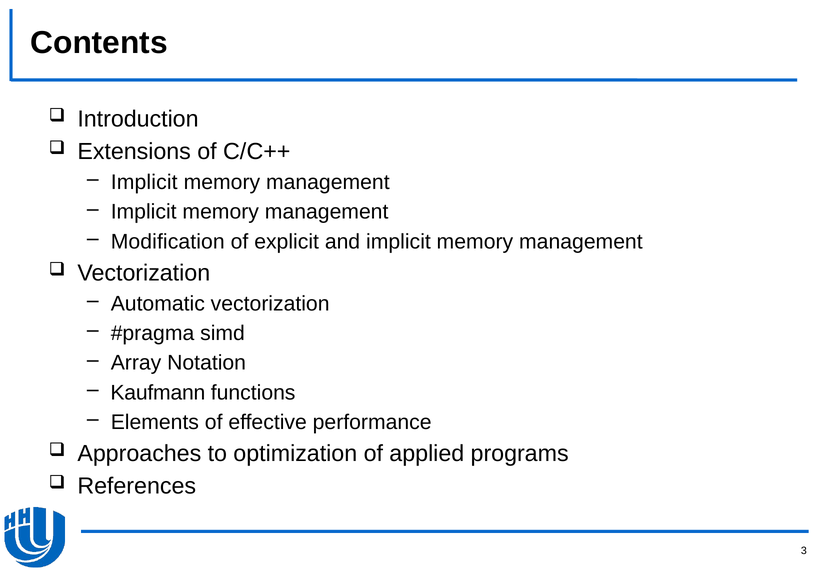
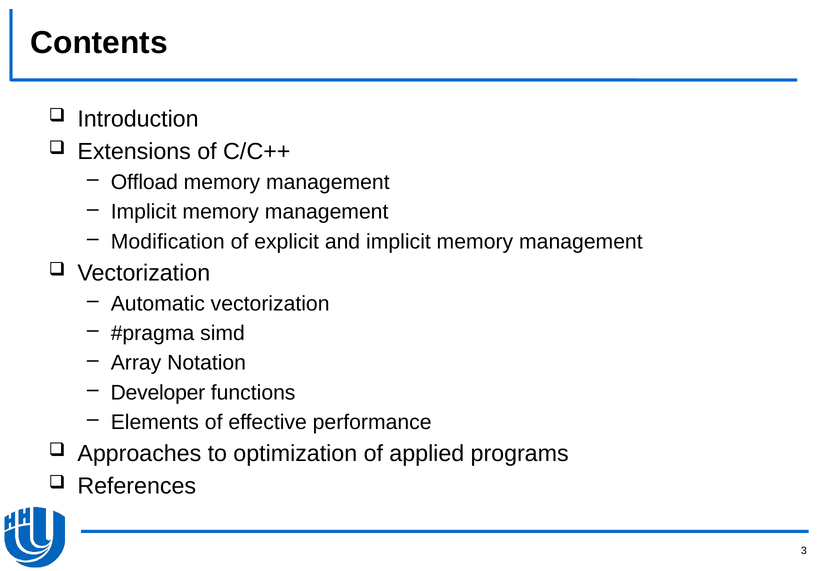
Implicit: Implicit -> Offload (144, 182)
Kaufmann: Kaufmann -> Developer (158, 393)
